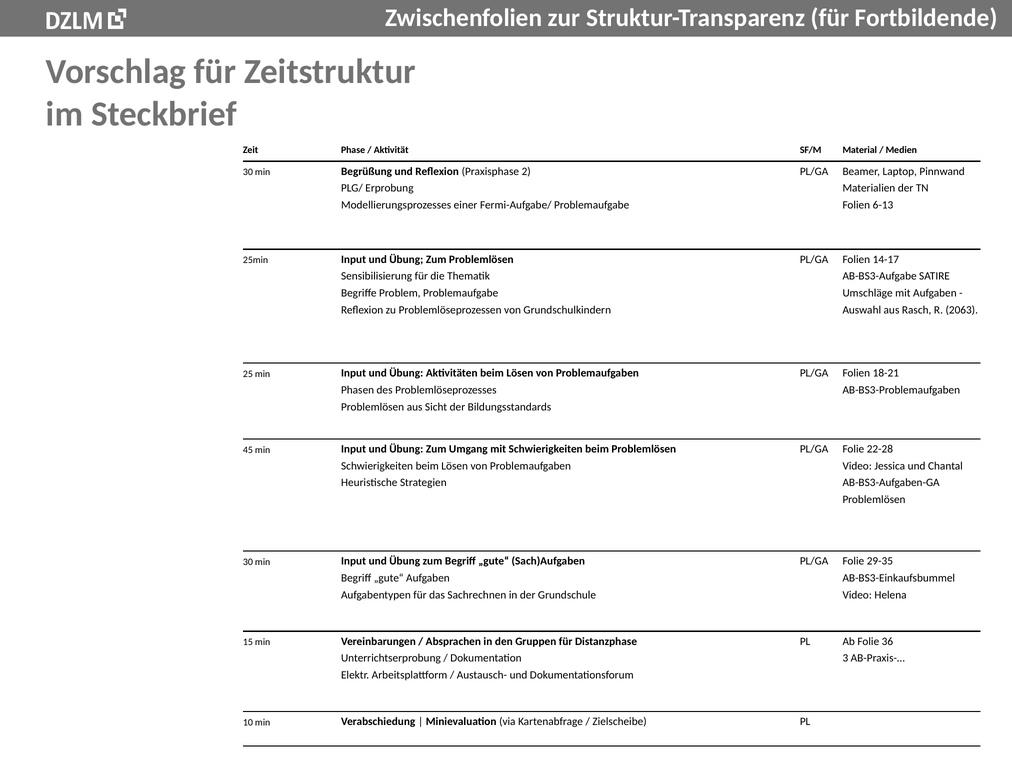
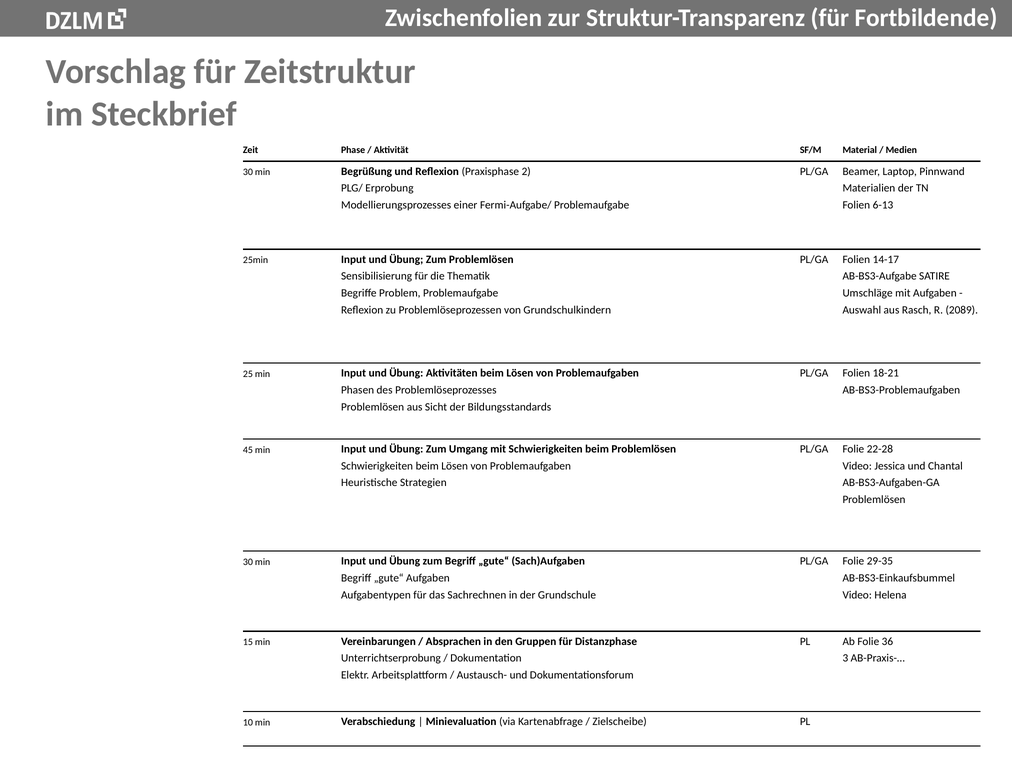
2063: 2063 -> 2089 (962, 310)
